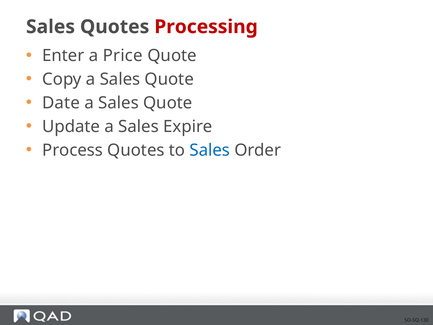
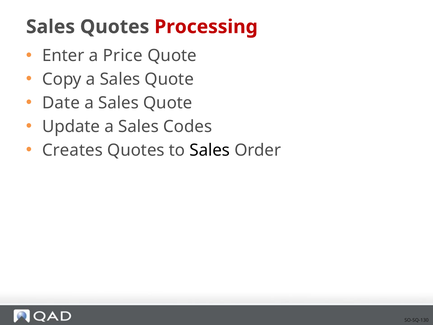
Expire: Expire -> Codes (188, 126)
Process: Process -> Creates (73, 150)
Sales colour: blue -> black (210, 150)
